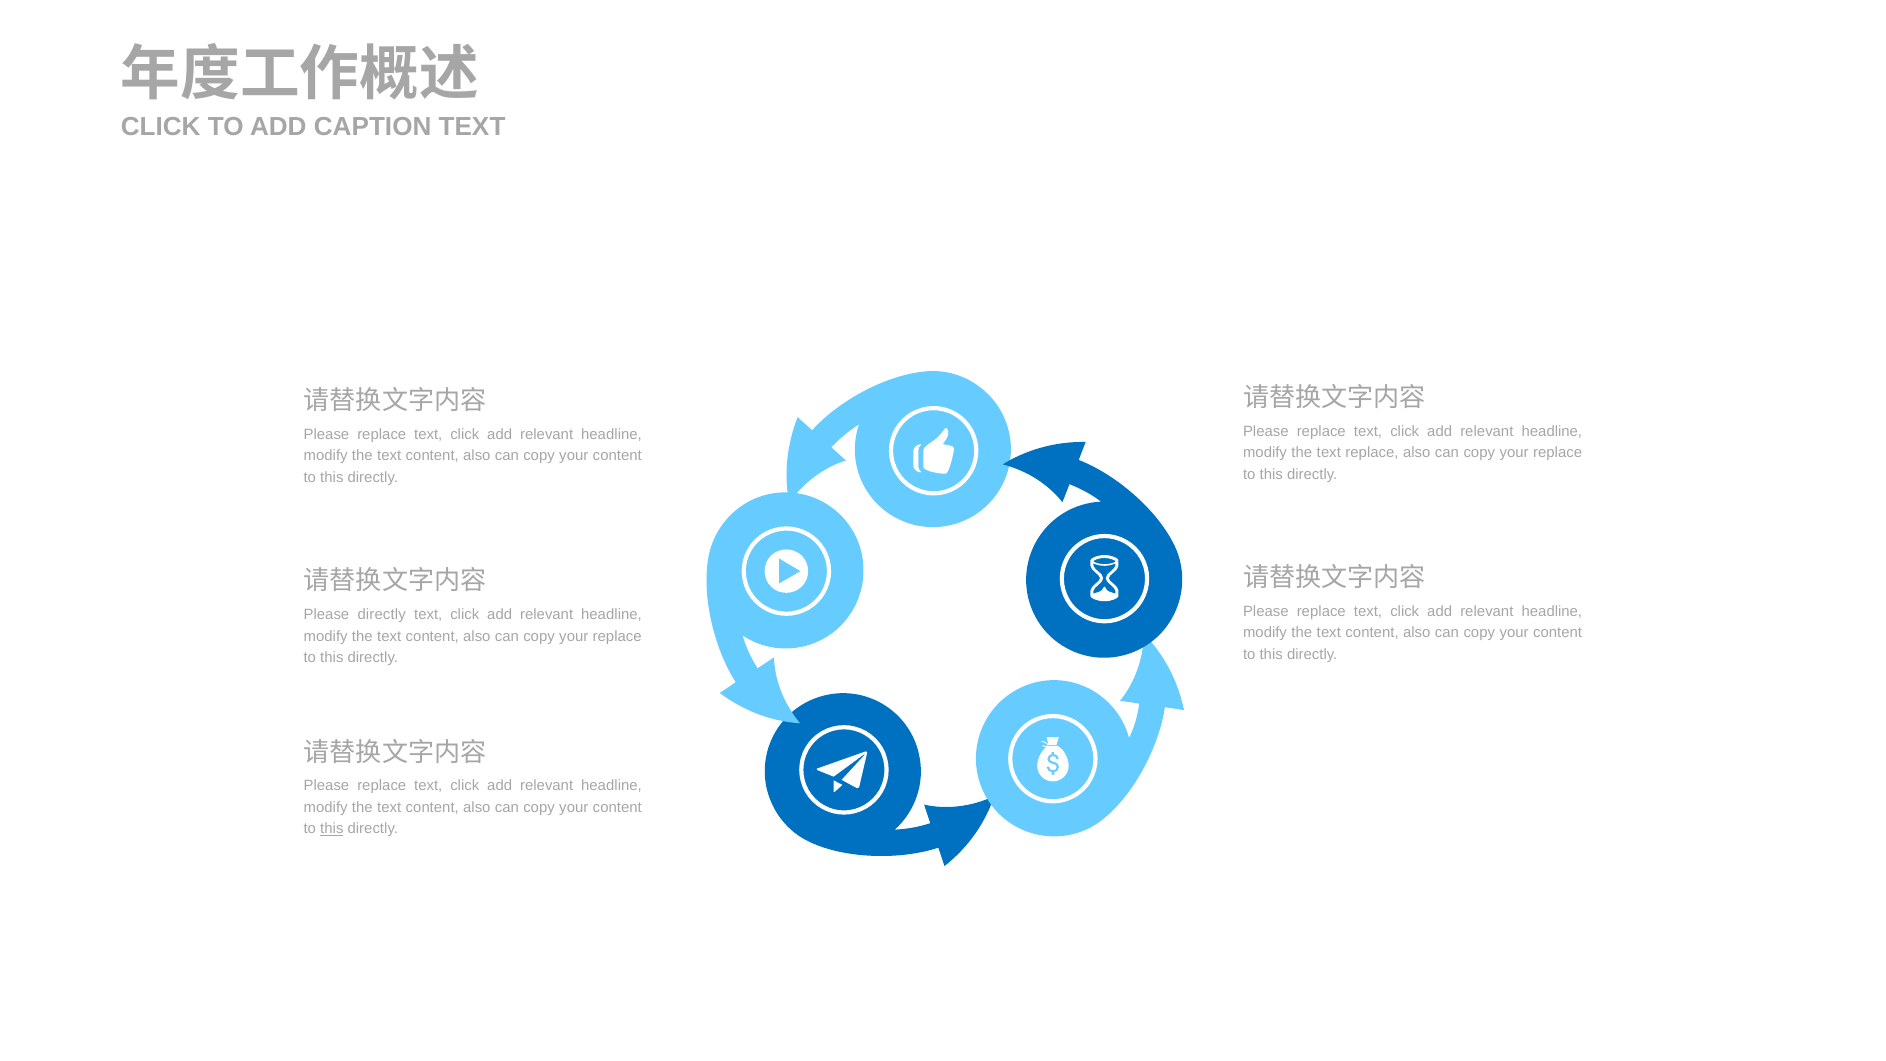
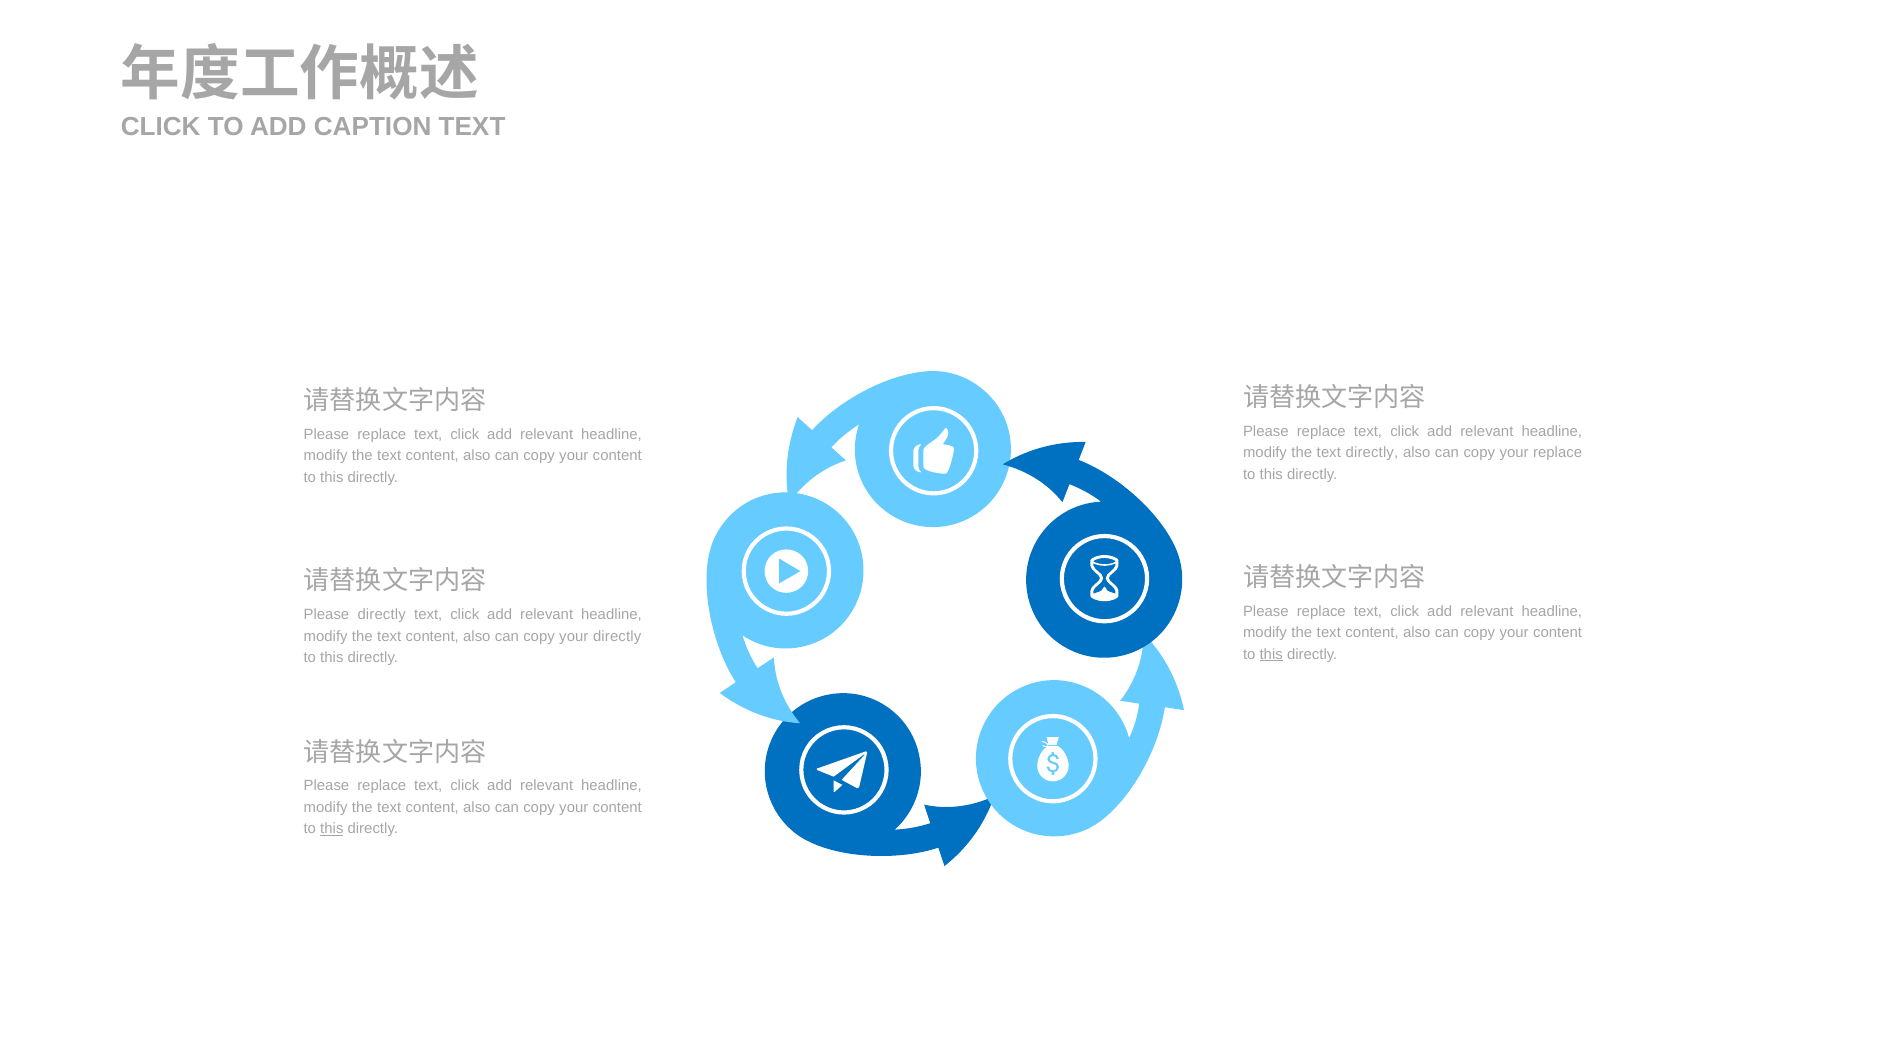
text replace: replace -> directly (1372, 453)
replace: replace -> directly (617, 636)
this underline: none -> present (1271, 654)
